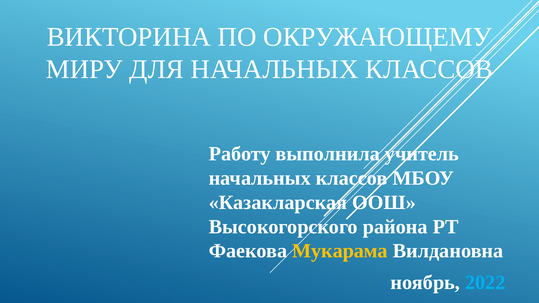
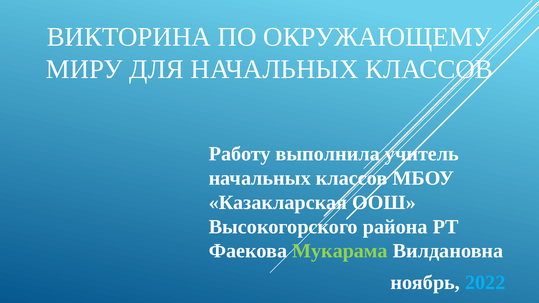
Мукарама colour: yellow -> light green (340, 251)
